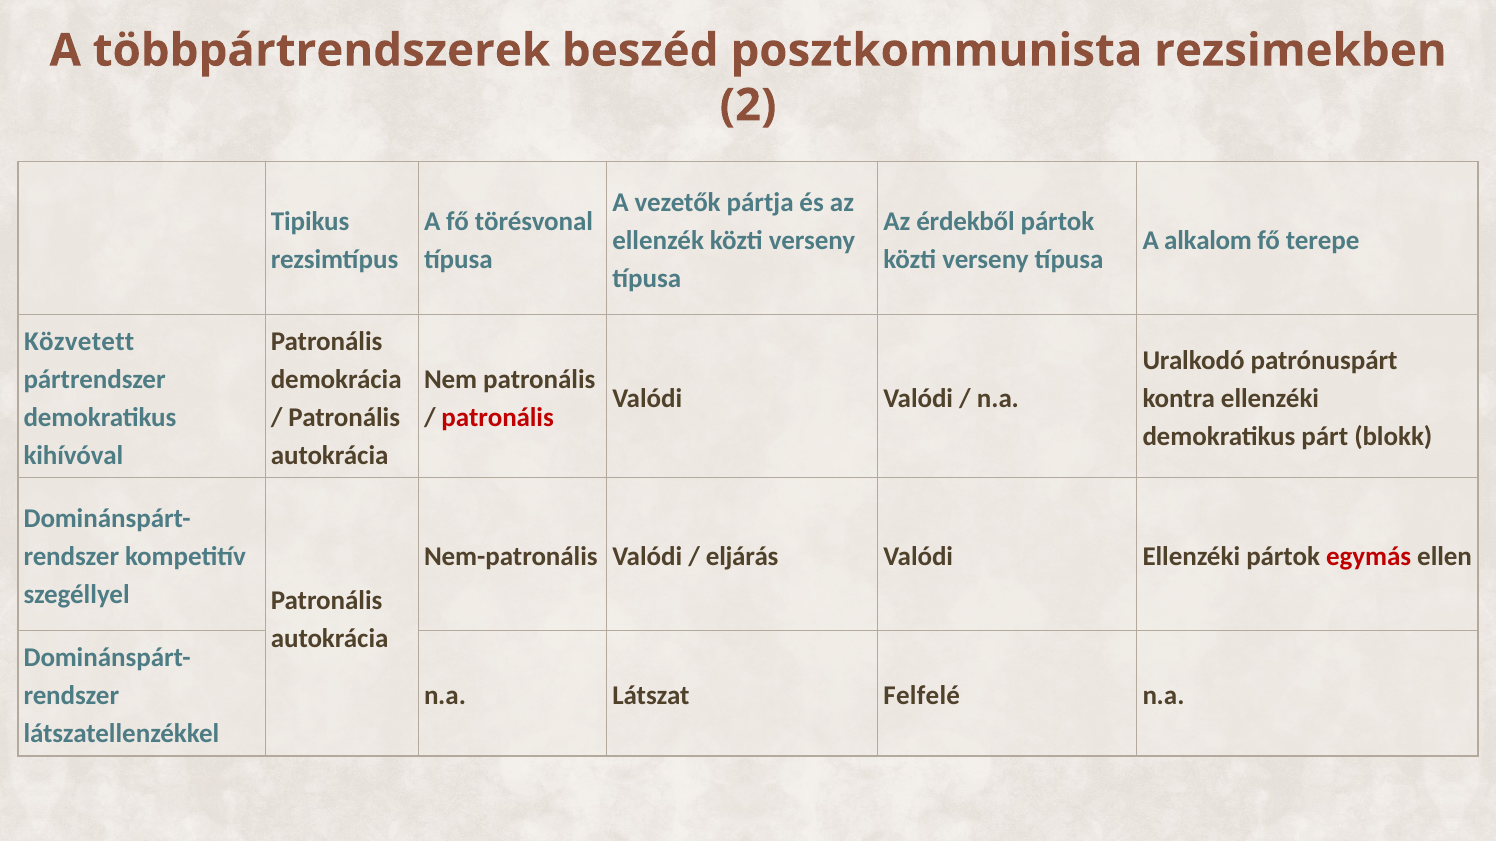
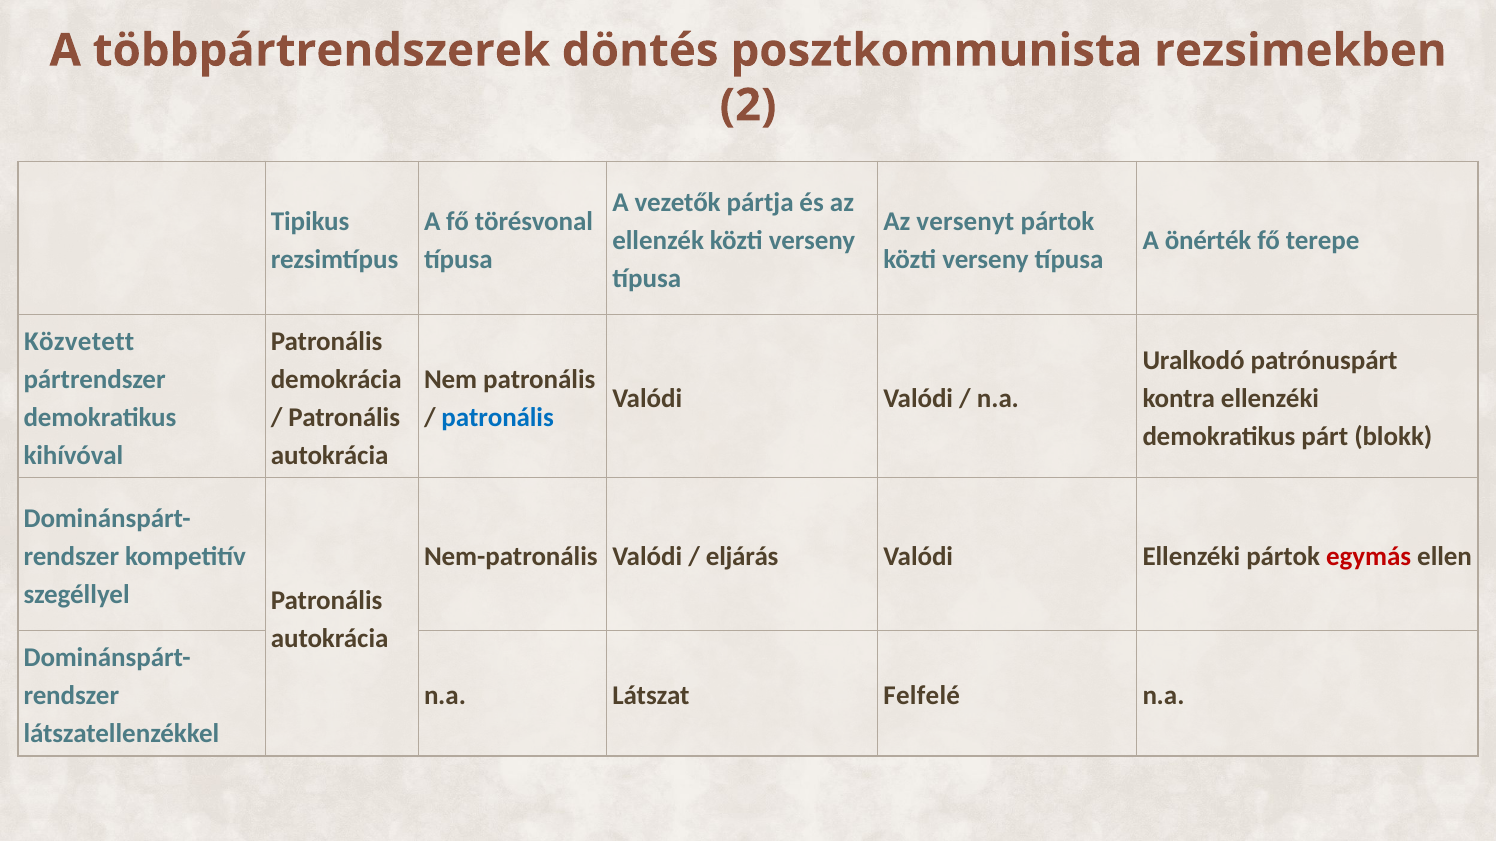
beszéd: beszéd -> döntés (640, 51)
érdekből: érdekből -> versenyt (965, 222)
alkalom: alkalom -> önérték (1208, 241)
patronális colour: red -> blue (498, 418)
